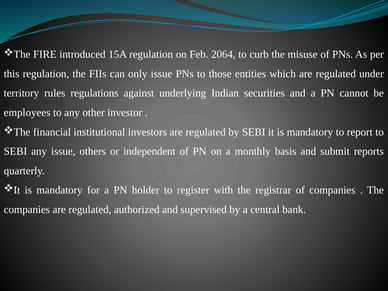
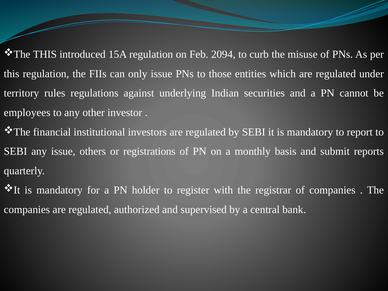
FIRE: FIRE -> THIS (45, 54)
2064: 2064 -> 2094 (223, 54)
independent: independent -> registrations (149, 151)
